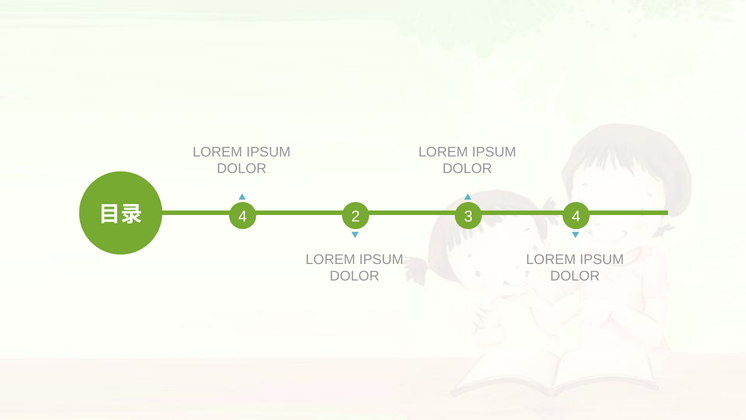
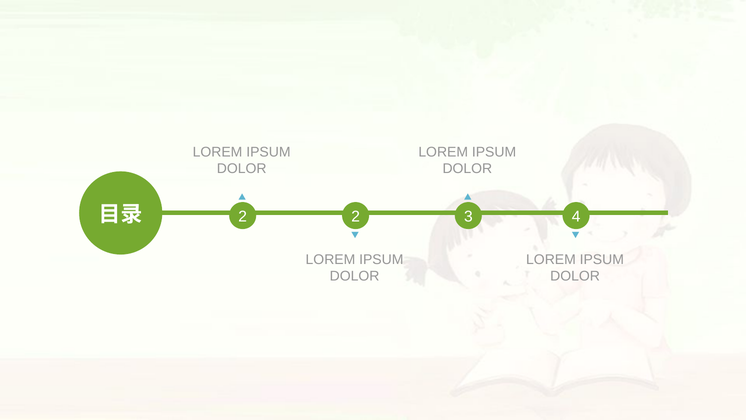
4: 4 -> 2 (243, 216)
